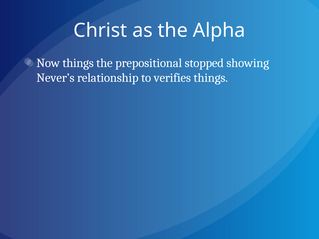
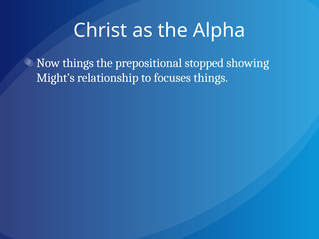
Never’s: Never’s -> Might’s (55, 78)
verifies: verifies -> focuses (172, 78)
